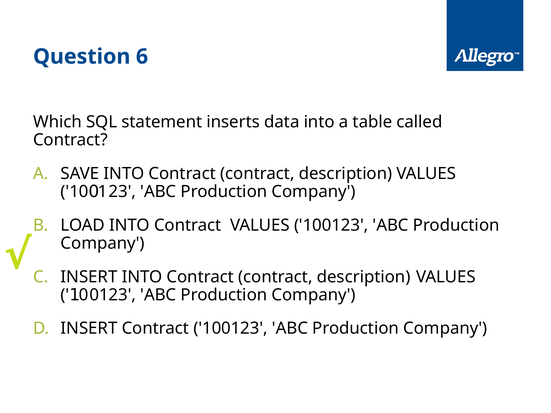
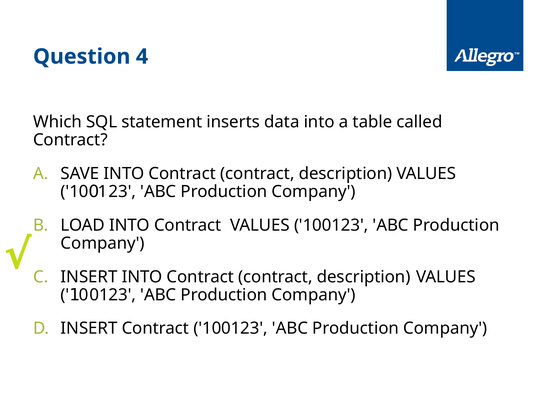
6: 6 -> 4 (142, 57)
